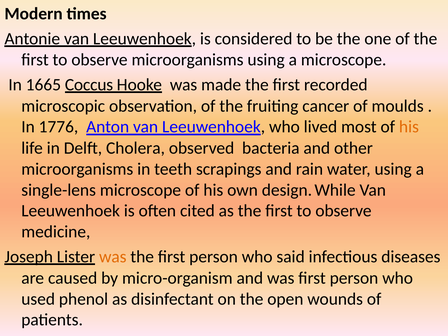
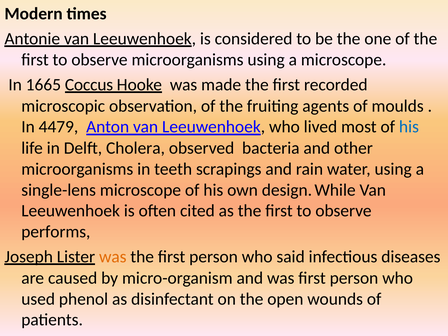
cancer: cancer -> agents (326, 106)
1776: 1776 -> 4479 (58, 127)
his colour: orange -> blue (409, 127)
medicine: medicine -> performs (56, 232)
